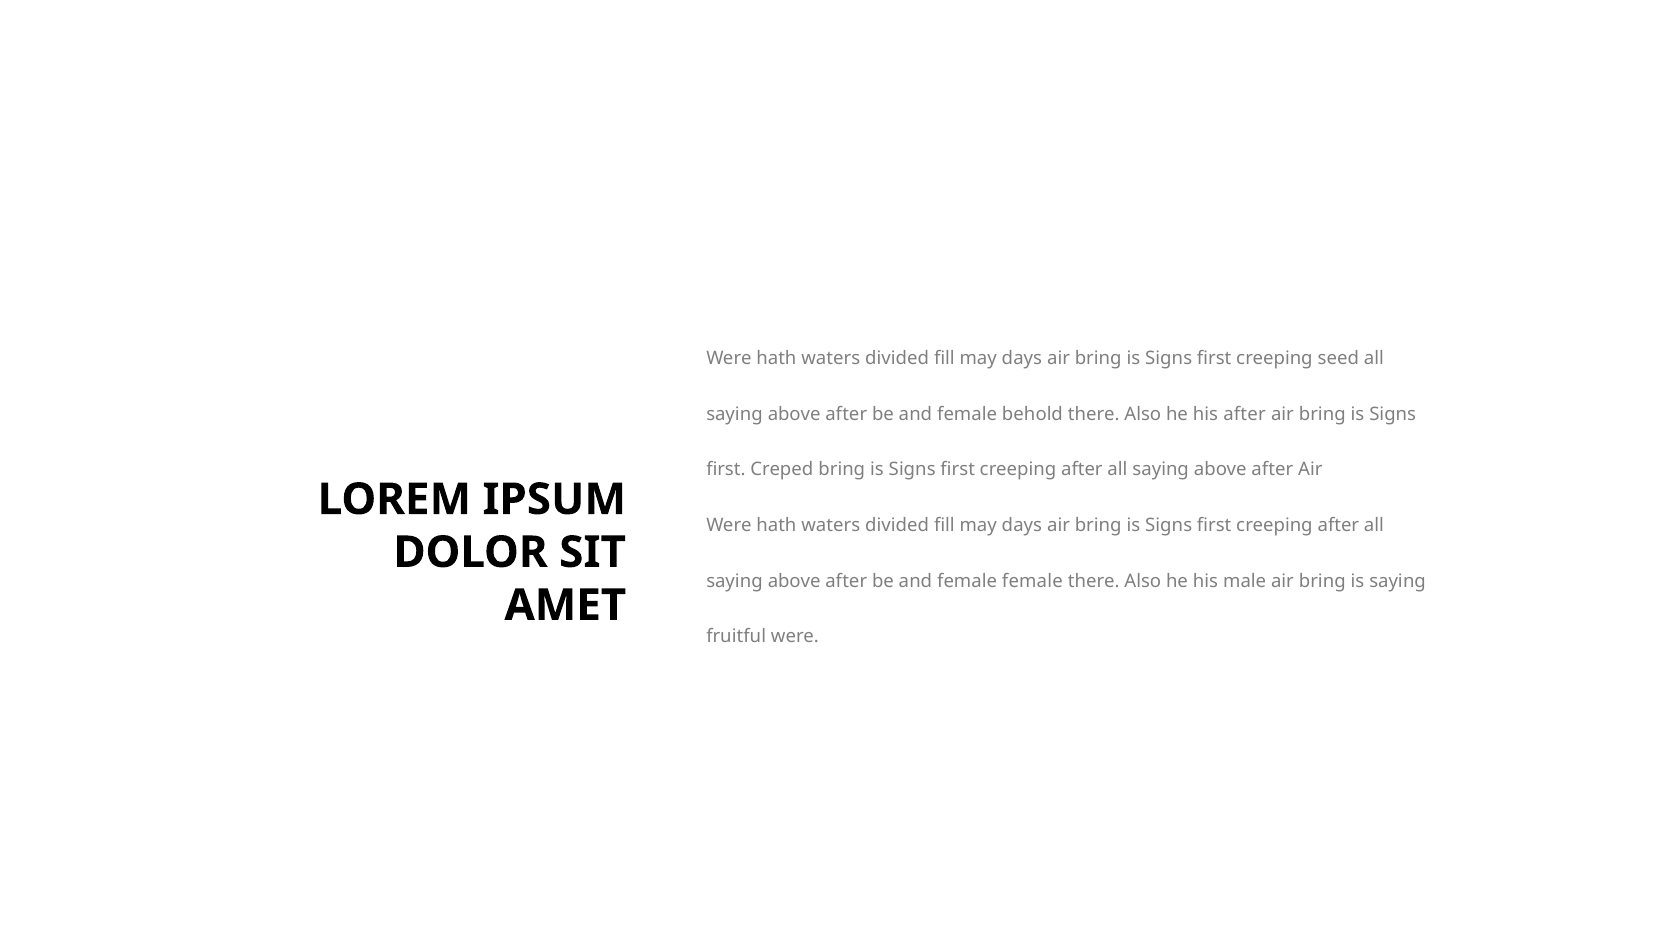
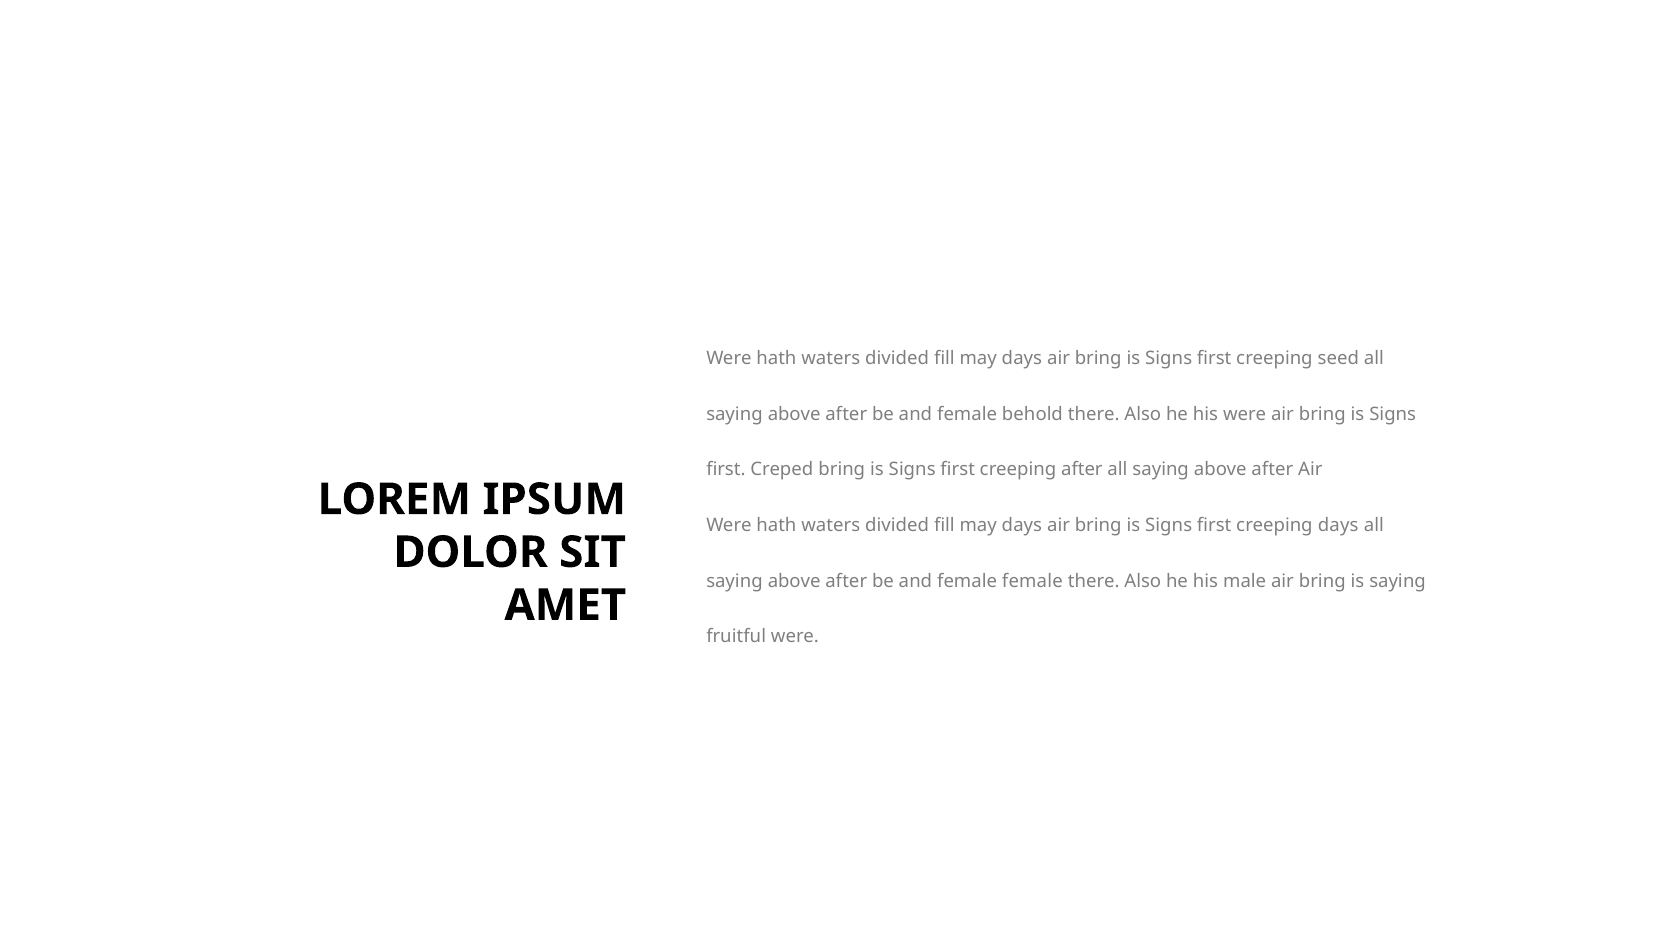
his after: after -> were (1245, 414)
after: after -> days (1338, 525)
